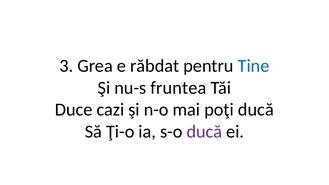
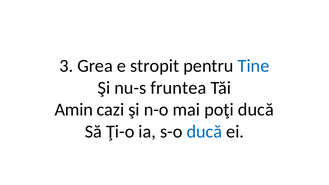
răbdat: răbdat -> stropit (155, 66)
Duce: Duce -> Amin (74, 110)
ducă colour: purple -> blue (204, 132)
